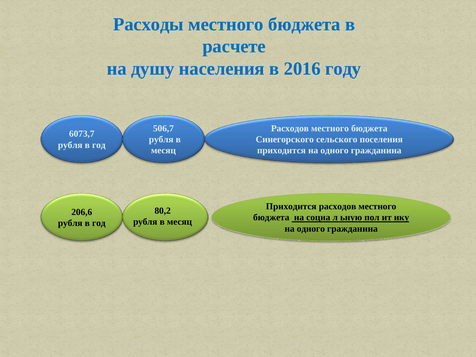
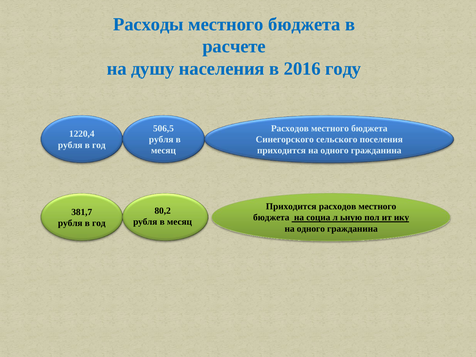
506,7: 506,7 -> 506,5 (163, 128)
6073,7: 6073,7 -> 1220,4 (82, 134)
206,6: 206,6 -> 381,7 (82, 212)
